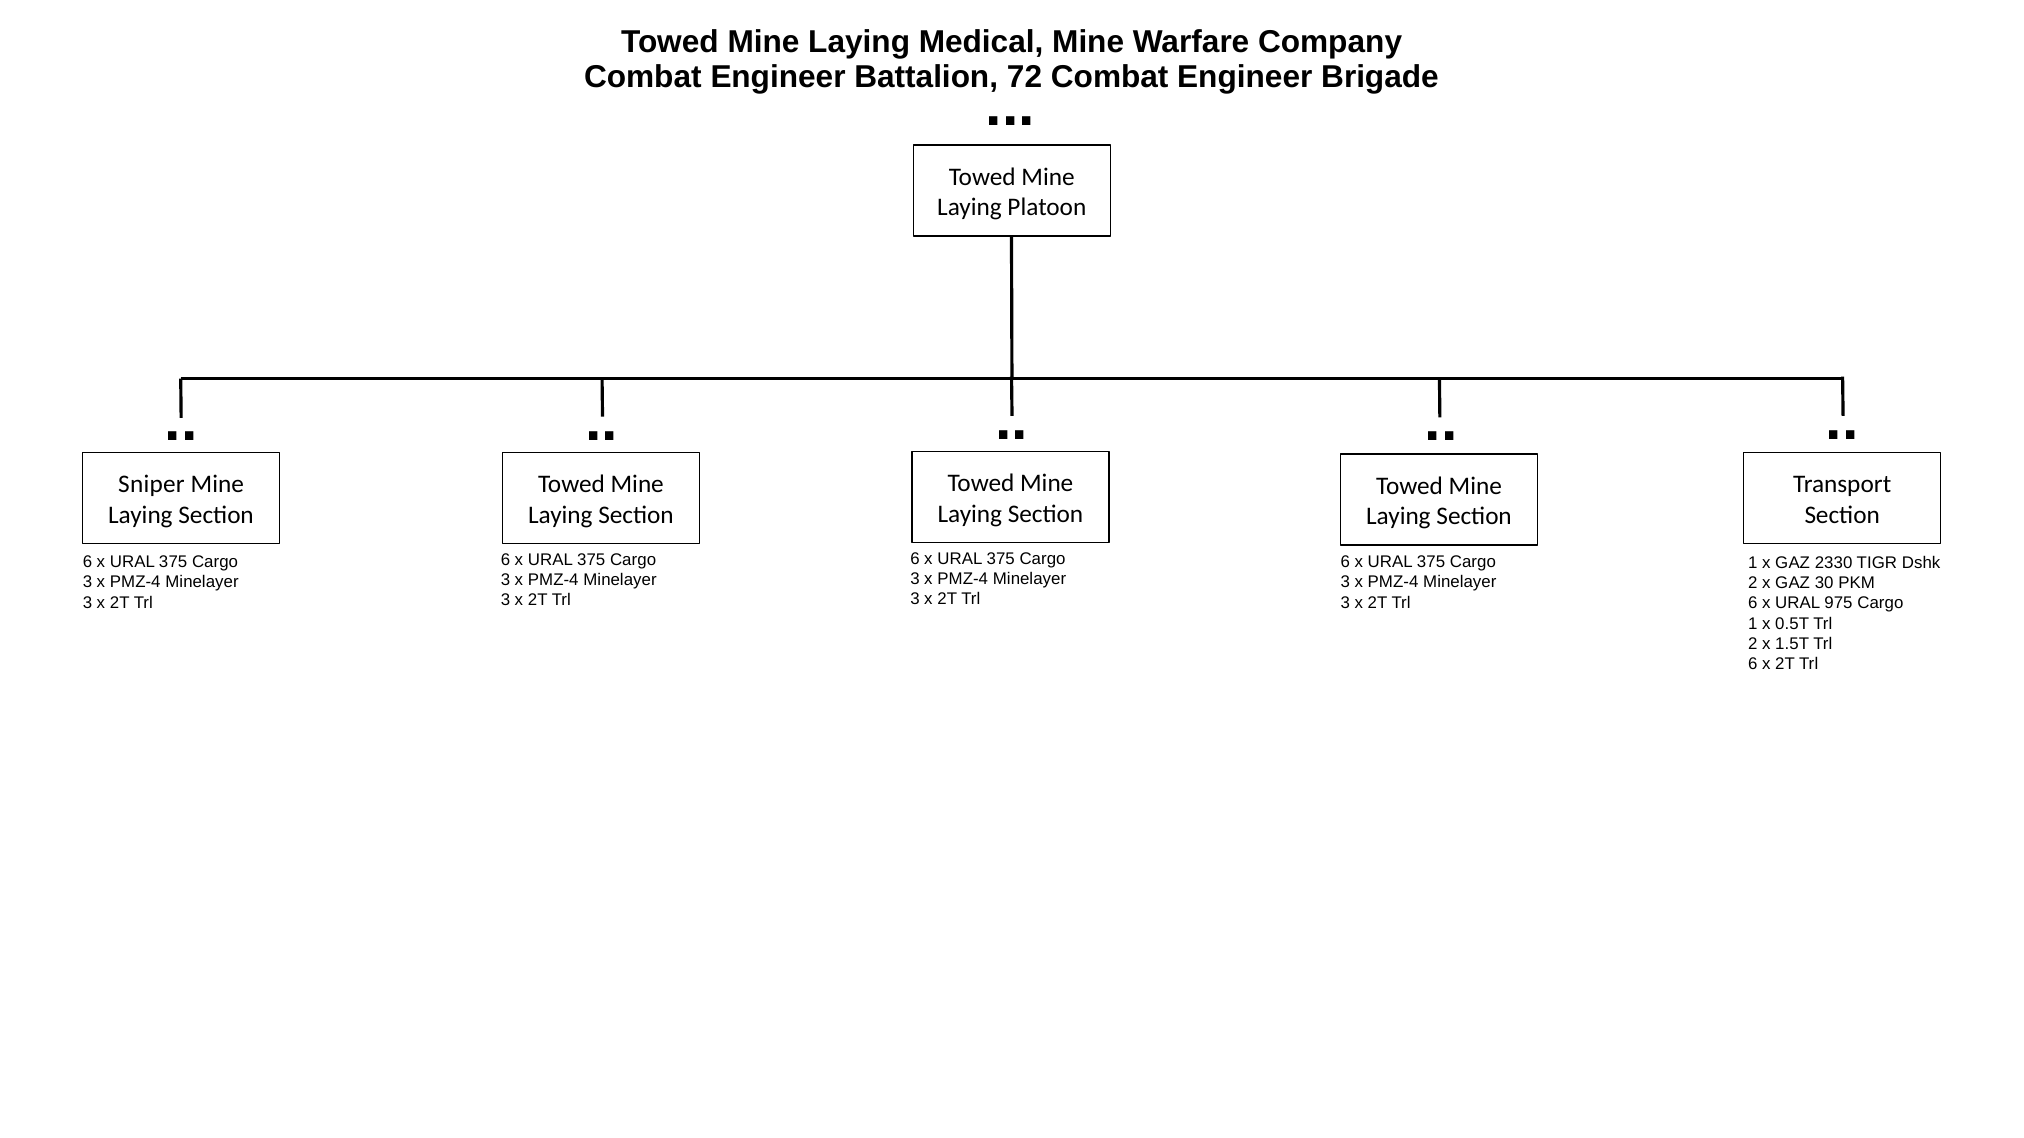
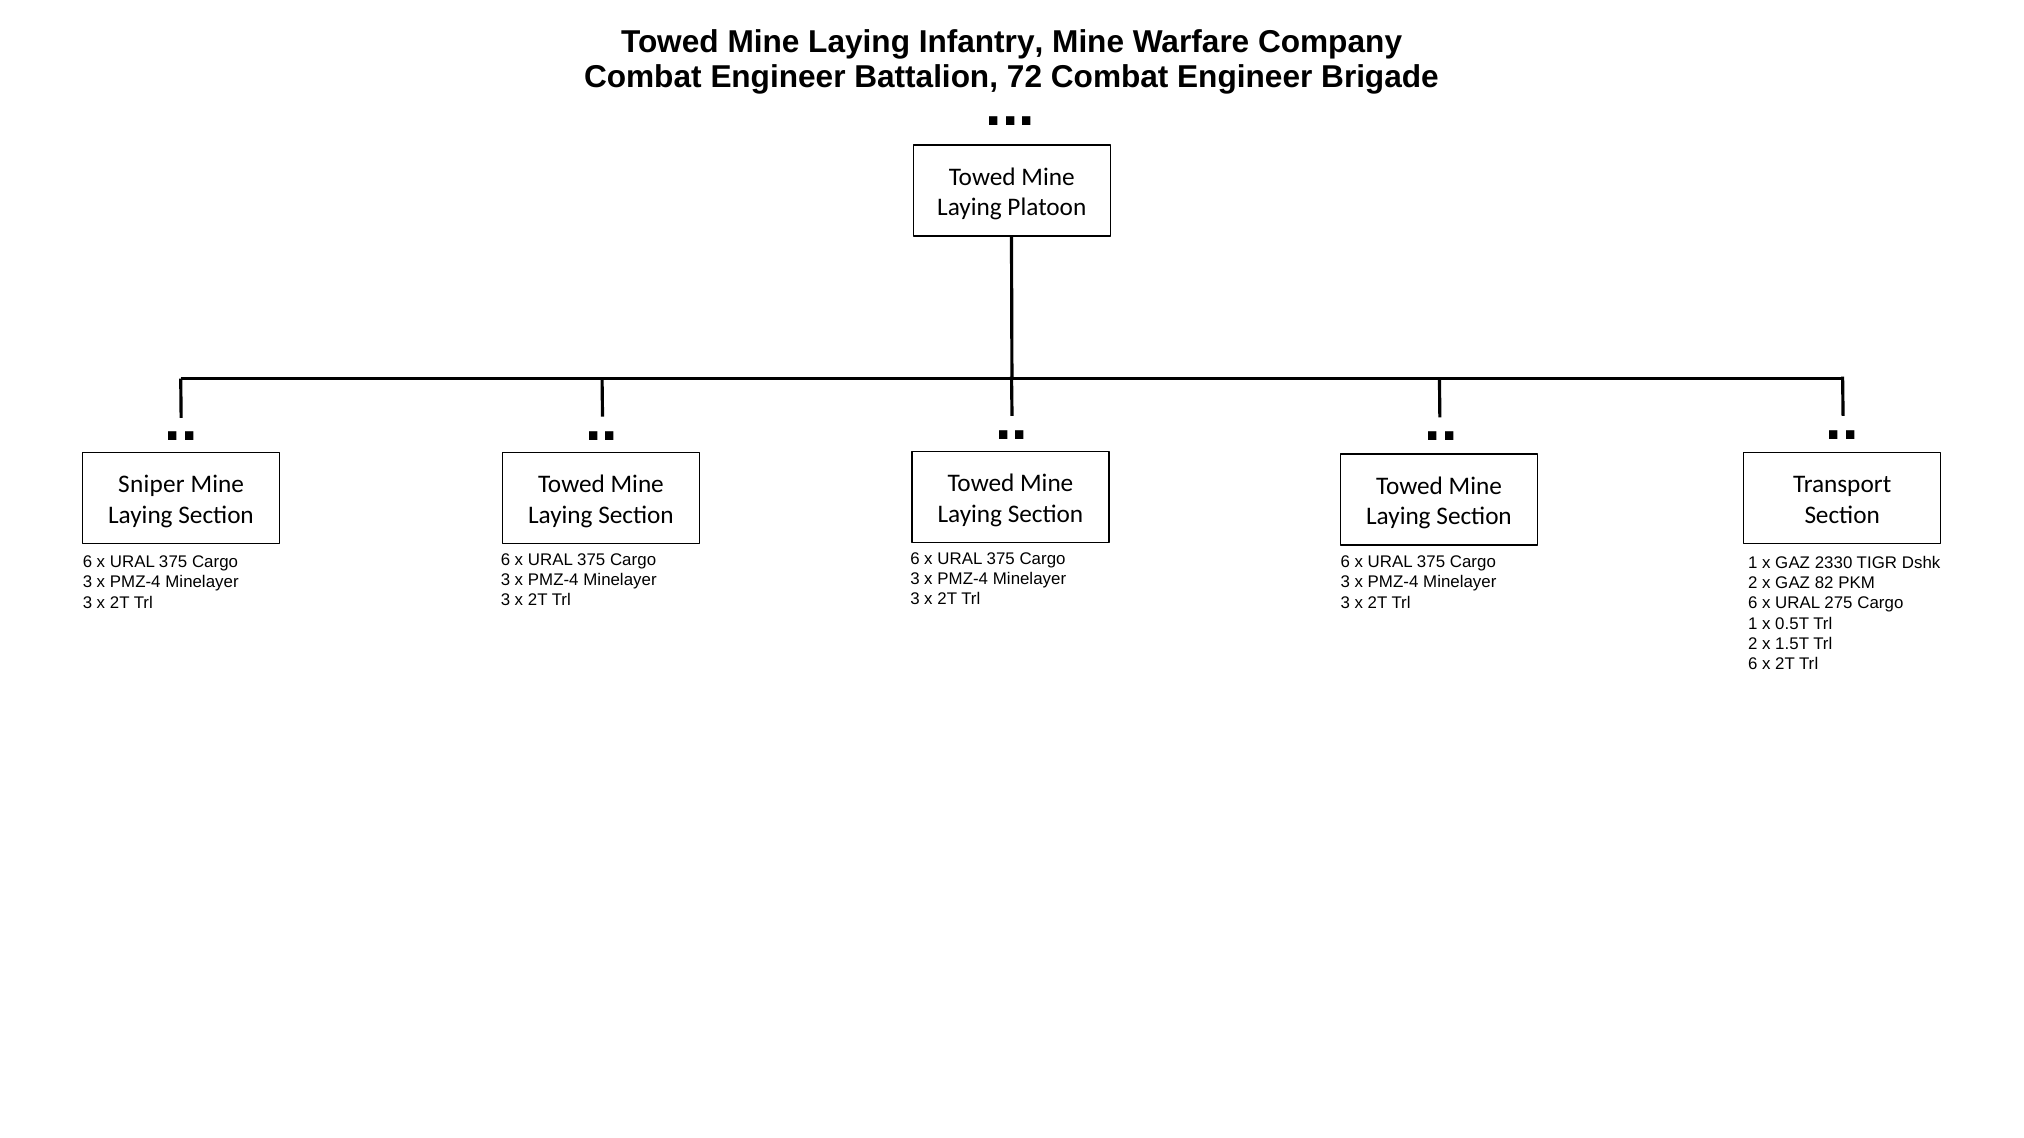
Medical: Medical -> Infantry (981, 42)
30: 30 -> 82 (1824, 583)
975: 975 -> 275 (1838, 604)
